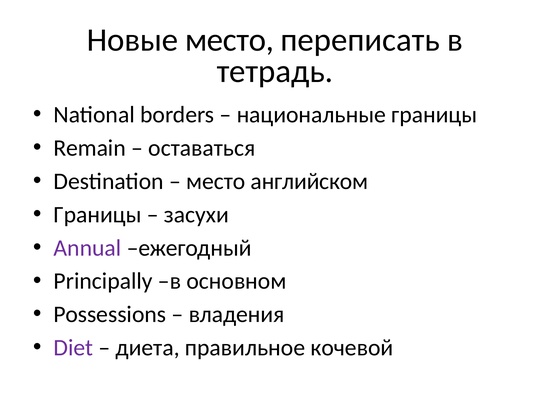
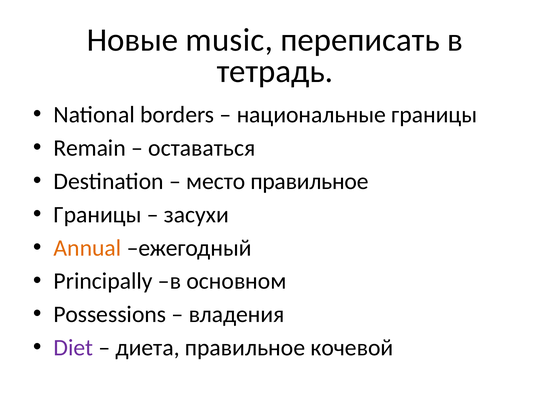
Новые место: место -> music (229, 40)
место английском: английском -> правильное (309, 182)
Annual colour: purple -> orange (87, 248)
